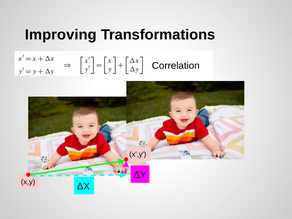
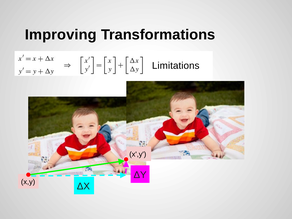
Correlation: Correlation -> Limitations (176, 66)
